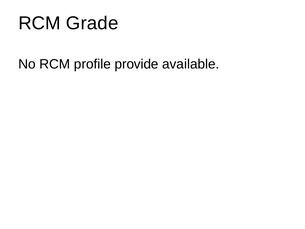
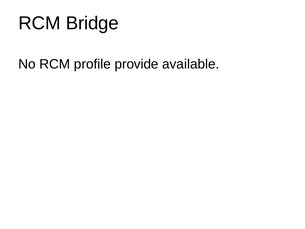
Grade: Grade -> Bridge (92, 23)
